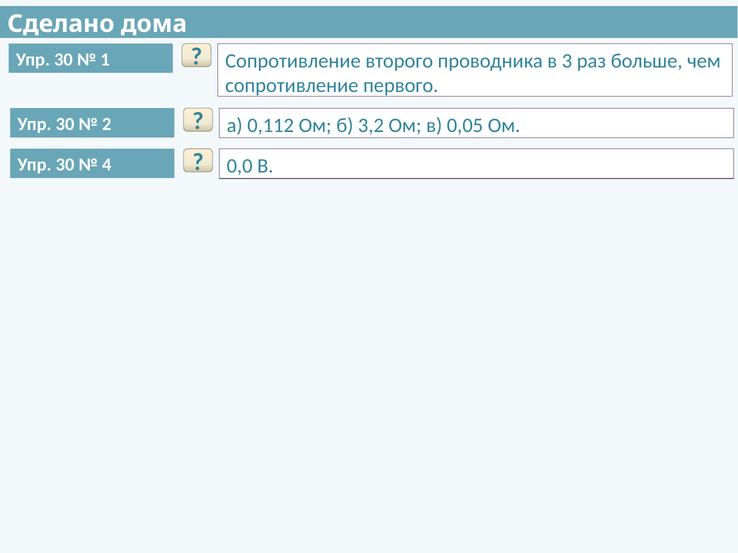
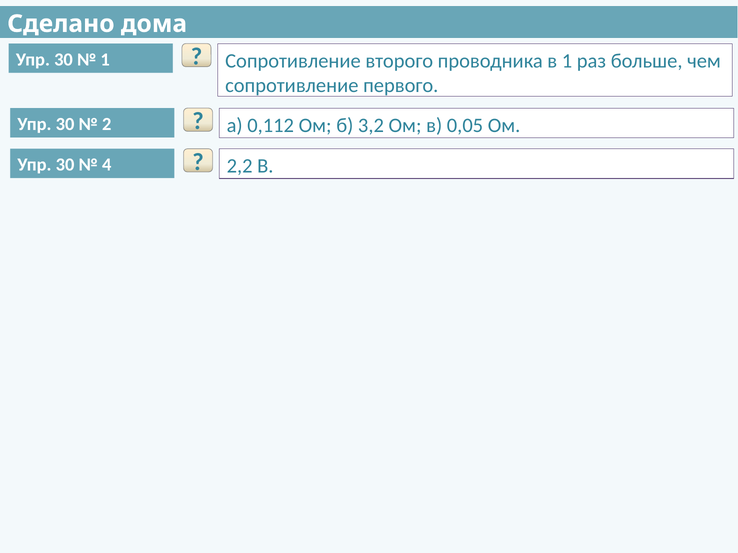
в 3: 3 -> 1 (567, 61)
0,0: 0,0 -> 2,2 (240, 166)
